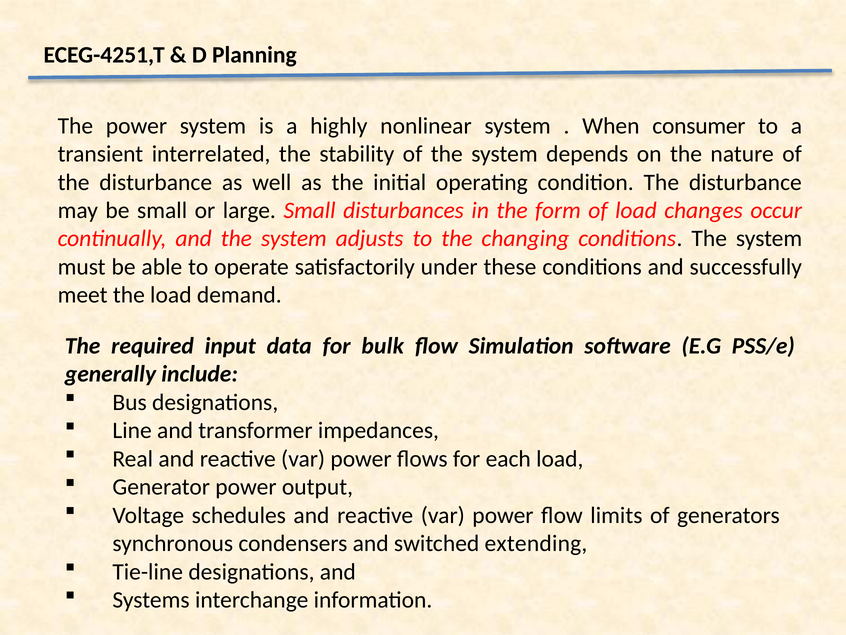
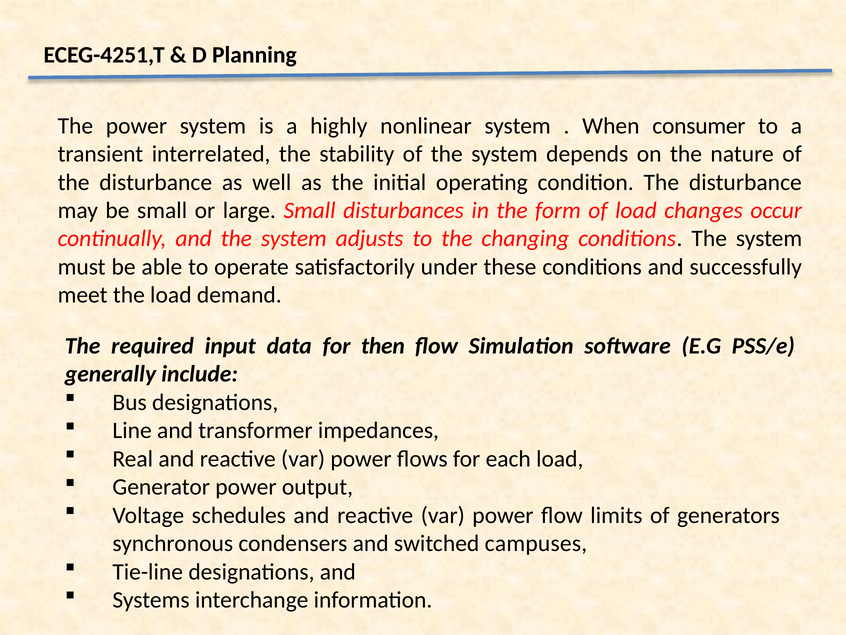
bulk: bulk -> then (383, 346)
extending: extending -> campuses (536, 543)
